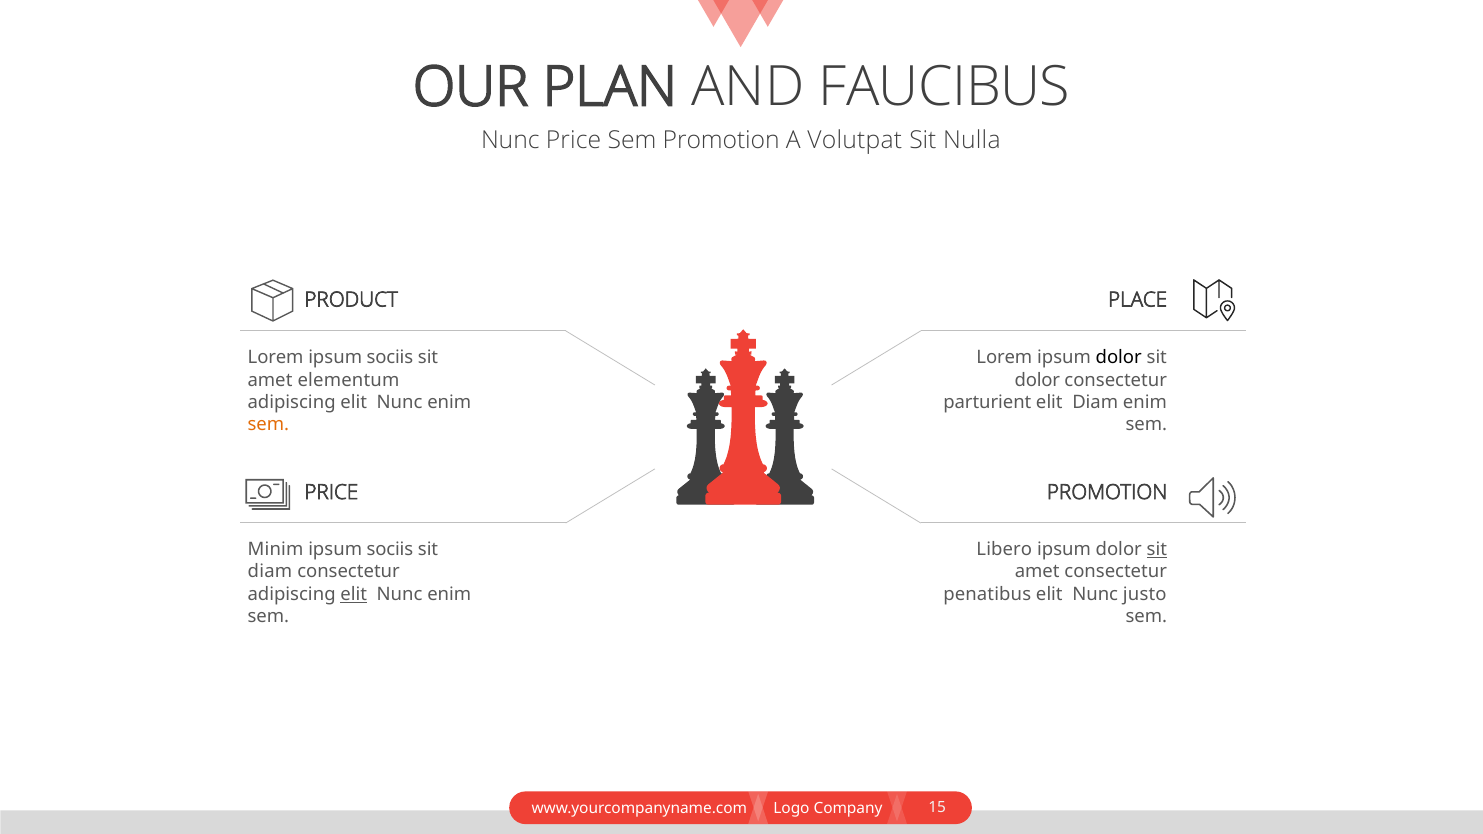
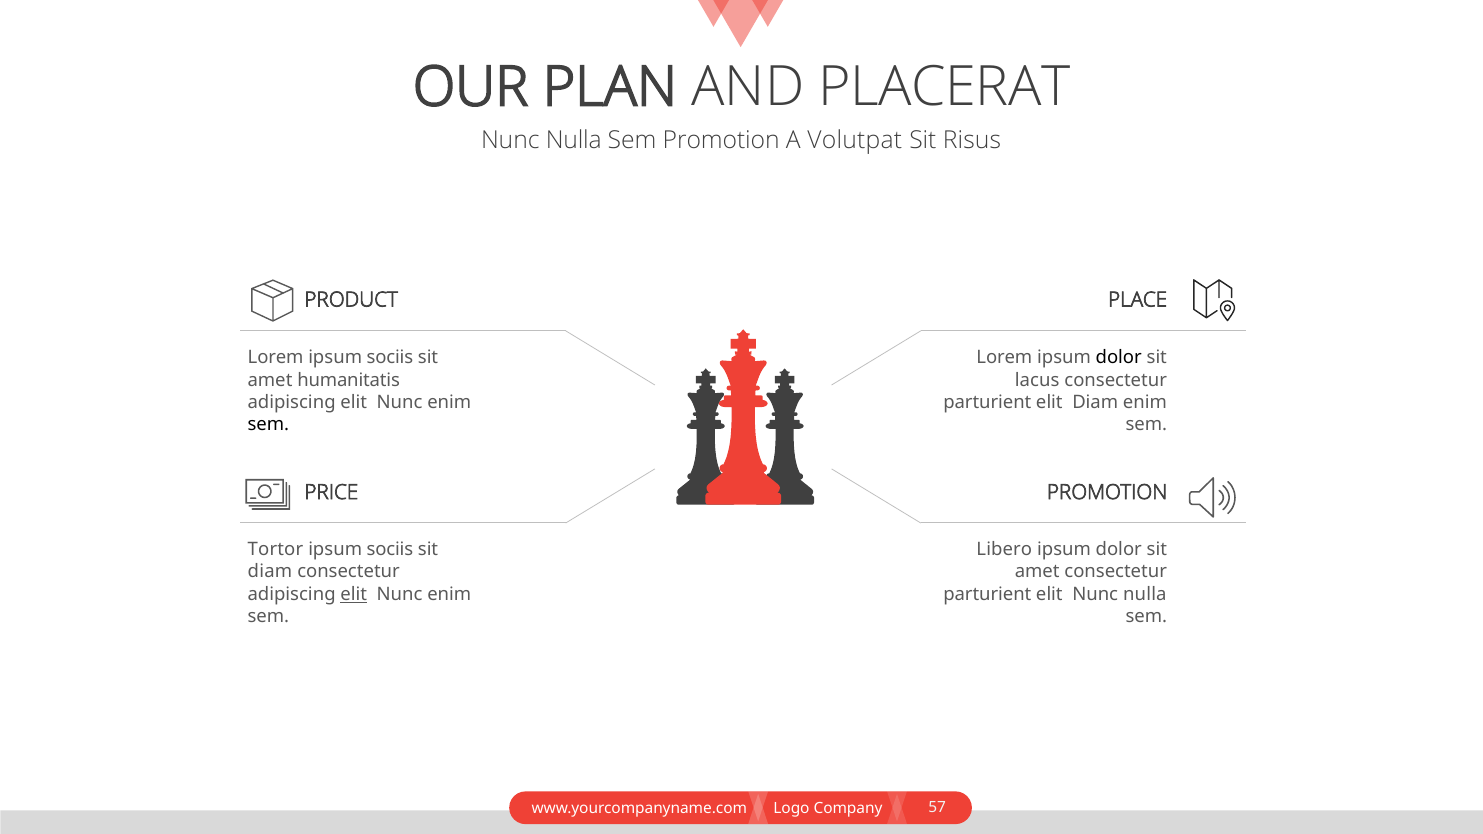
FAUCIBUS: FAUCIBUS -> PLACERAT (944, 87)
Price: Price -> Nulla (574, 140)
Nulla: Nulla -> Risus (972, 140)
elementum: elementum -> humanitatis (349, 380)
dolor: dolor -> lacus (1037, 380)
sem colour: orange -> black (268, 425)
Minim: Minim -> Tortor (275, 550)
sit underline: present -> none (1157, 550)
penatibus: penatibus -> parturient (987, 594)
elit Nunc justo: justo -> nulla (1145, 594)
15: 15 -> 57 (937, 808)
